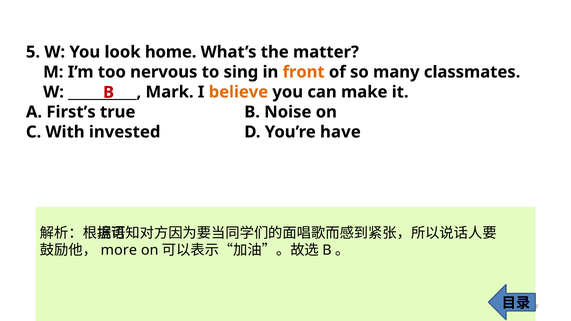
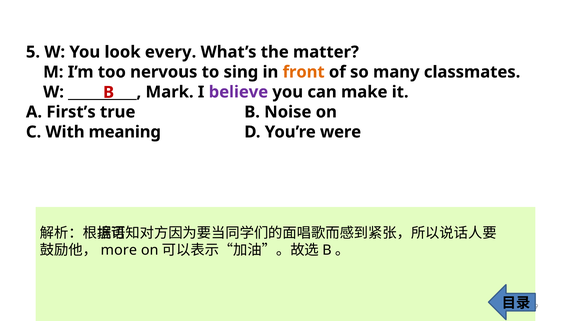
home: home -> every (171, 52)
believe colour: orange -> purple (238, 92)
invested: invested -> meaning (125, 132)
have: have -> were (341, 132)
